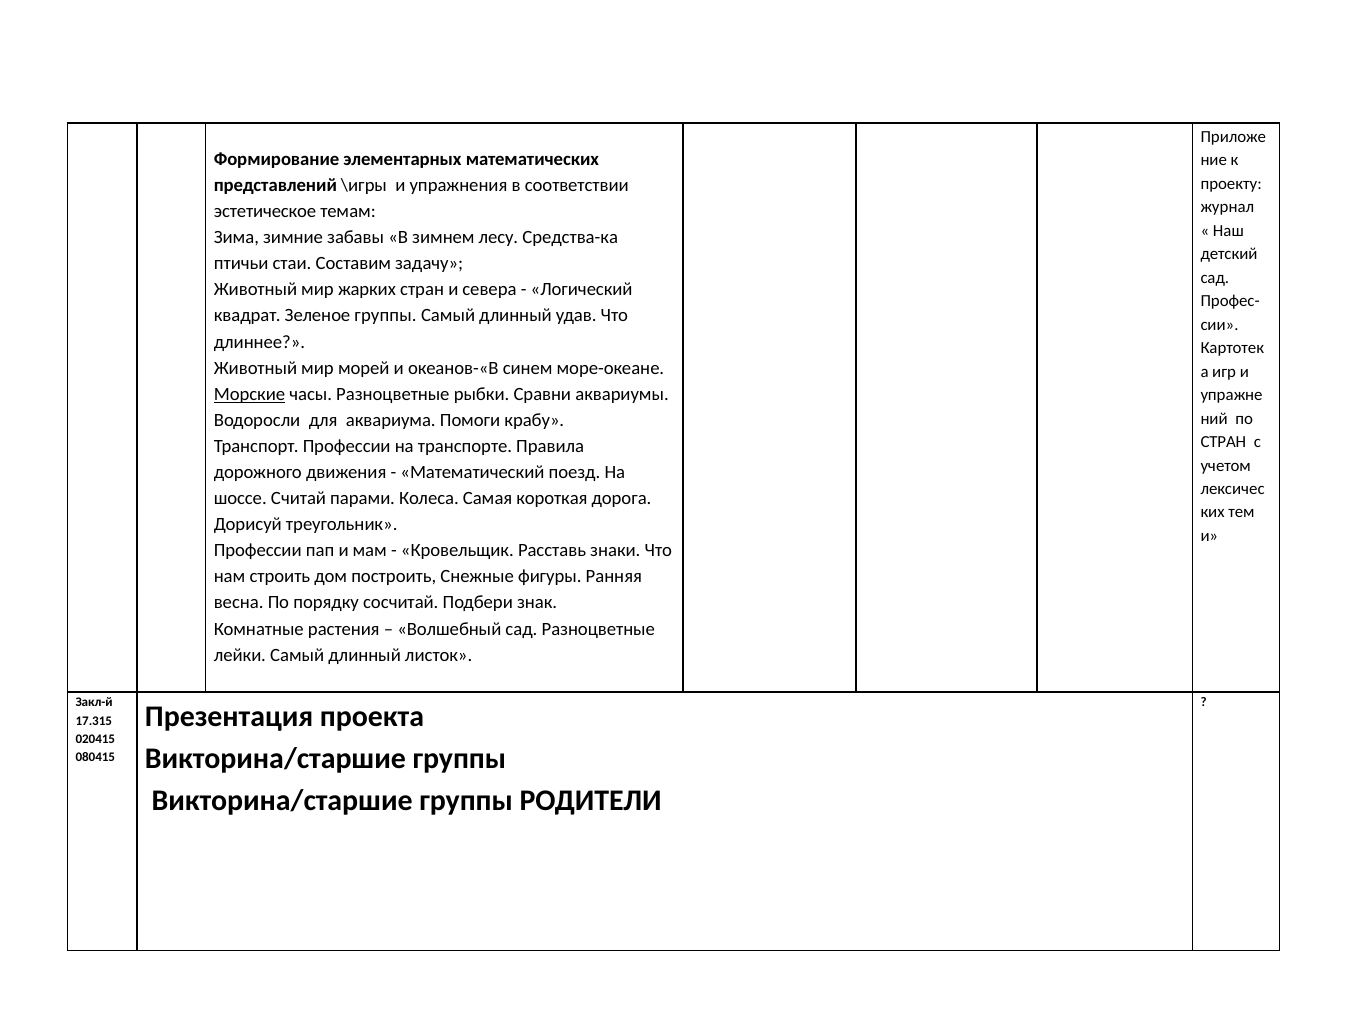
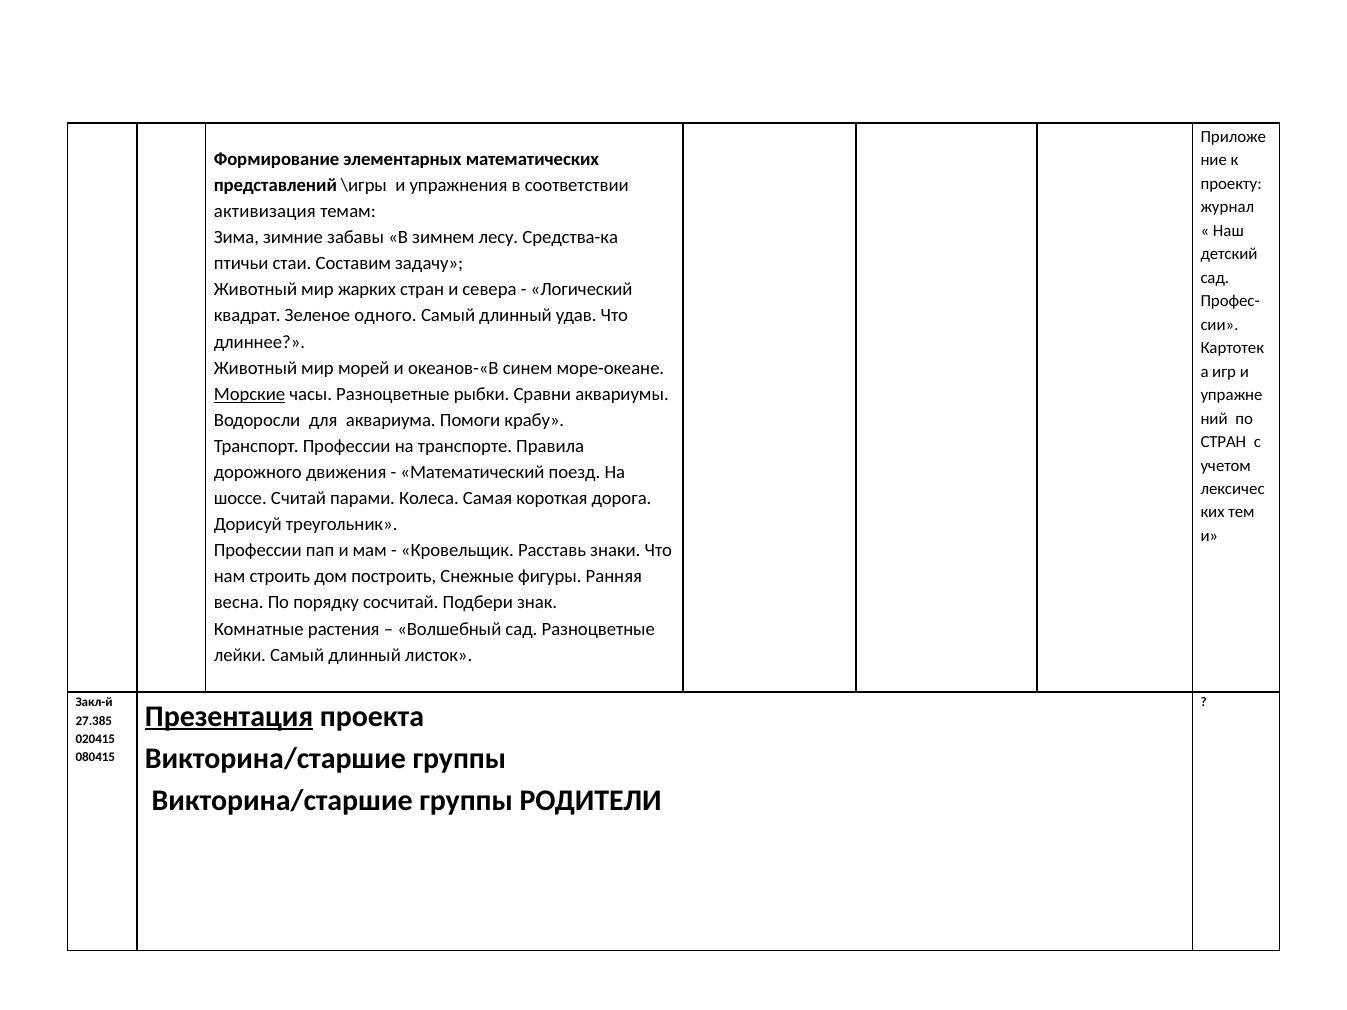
эстетическое: эстетическое -> активизация (265, 212)
Зеленое группы: группы -> одного (386, 316)
Презентация underline: none -> present (229, 717)
17.315: 17.315 -> 27.385 (94, 721)
